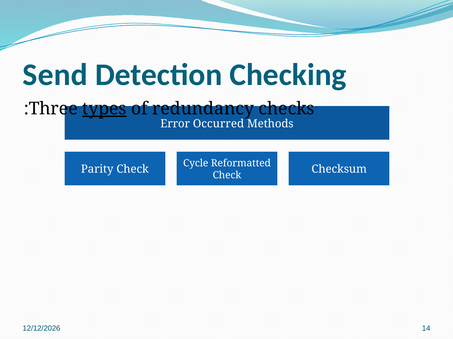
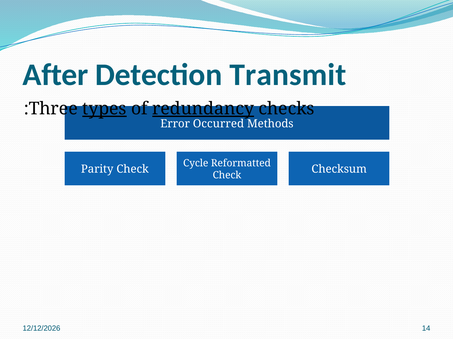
Send: Send -> After (55, 75)
Checking: Checking -> Transmit (288, 75)
redundancy underline: none -> present (203, 109)
